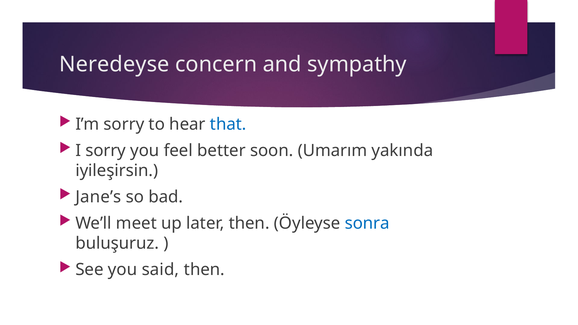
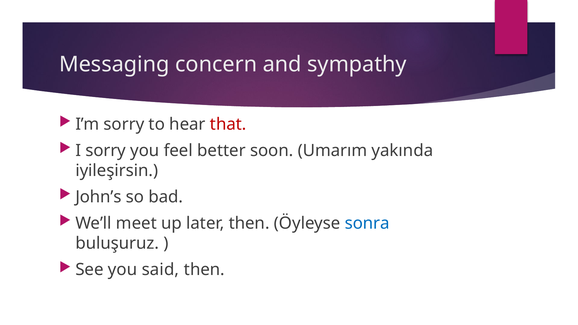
Neredeyse: Neredeyse -> Messaging (114, 64)
that colour: blue -> red (228, 124)
Jane’s: Jane’s -> John’s (98, 197)
